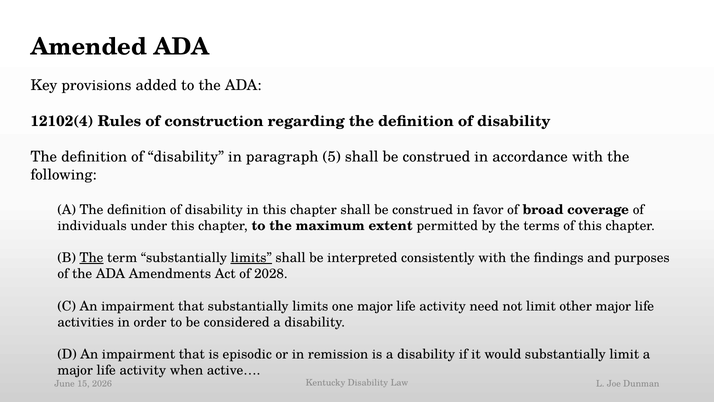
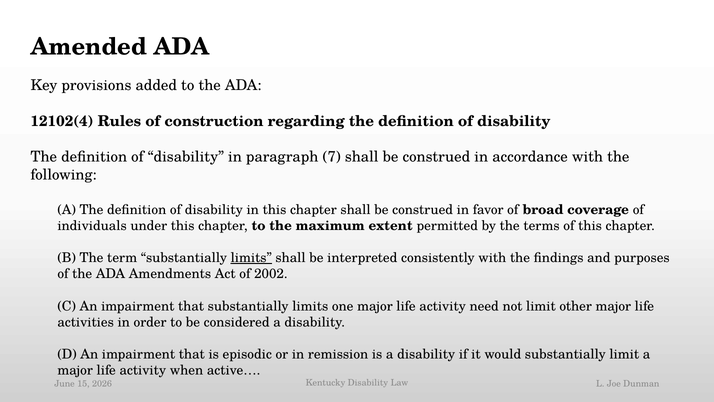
5: 5 -> 7 (332, 157)
The underline: present -> none (91, 258)
2028: 2028 -> 2002 (271, 274)
